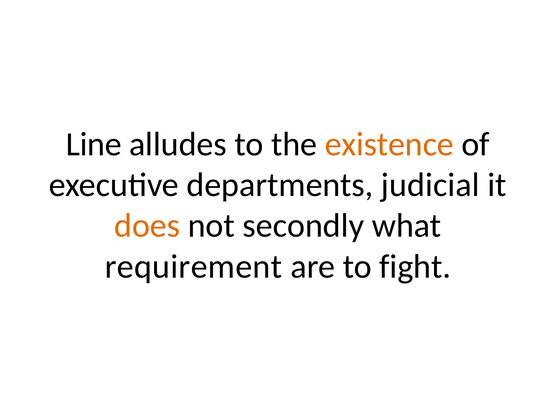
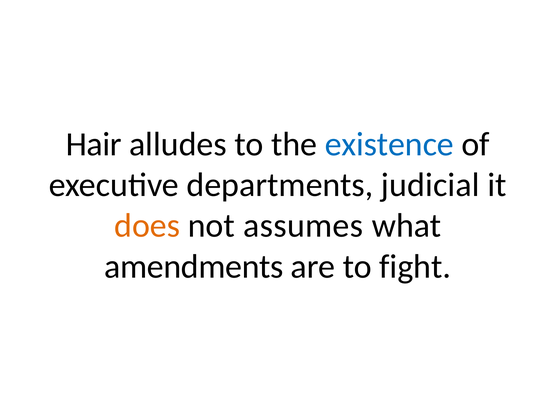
Line: Line -> Hair (94, 144)
existence colour: orange -> blue (389, 144)
secondly: secondly -> assumes (303, 226)
requirement: requirement -> amendments (194, 266)
